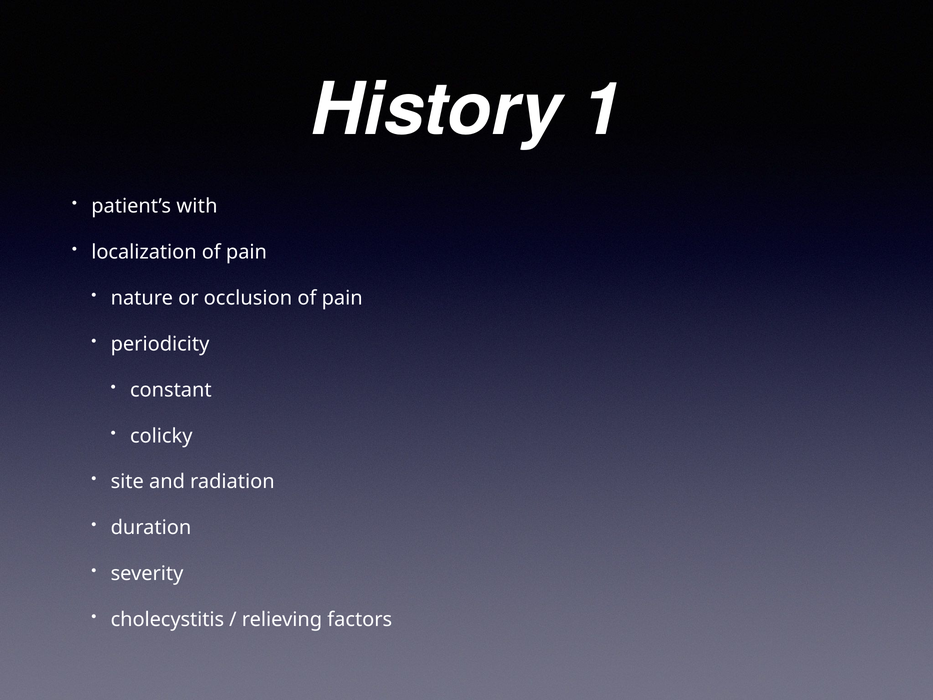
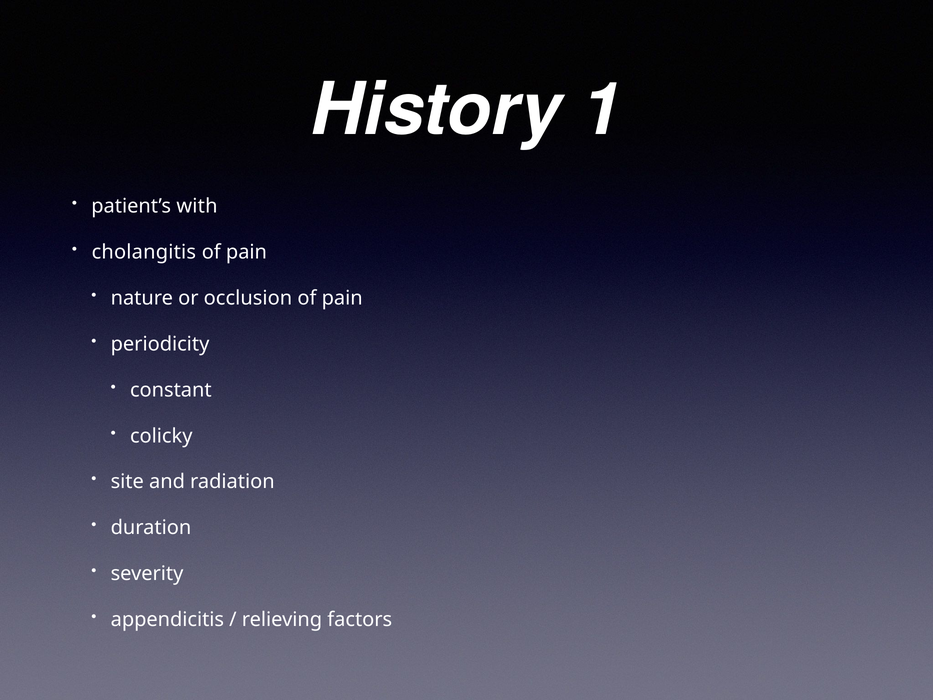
localization: localization -> cholangitis (144, 252)
cholecystitis: cholecystitis -> appendicitis (167, 619)
